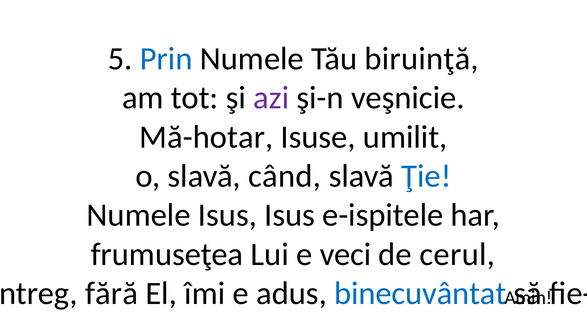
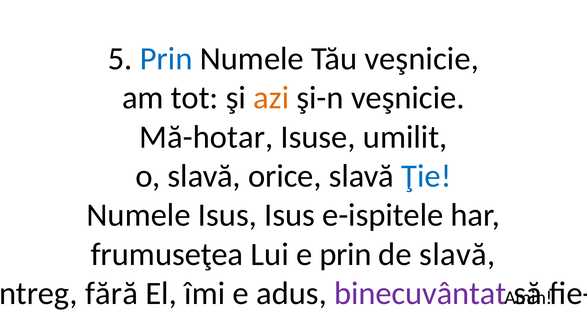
Tău biruinţă: biruinţă -> veşnicie (422, 59)
azi colour: purple -> orange (271, 98)
când: când -> orice (285, 176)
e veci: veci -> prin (345, 254)
de cerul: cerul -> slavă (457, 254)
binecuvântat colour: blue -> purple (420, 294)
